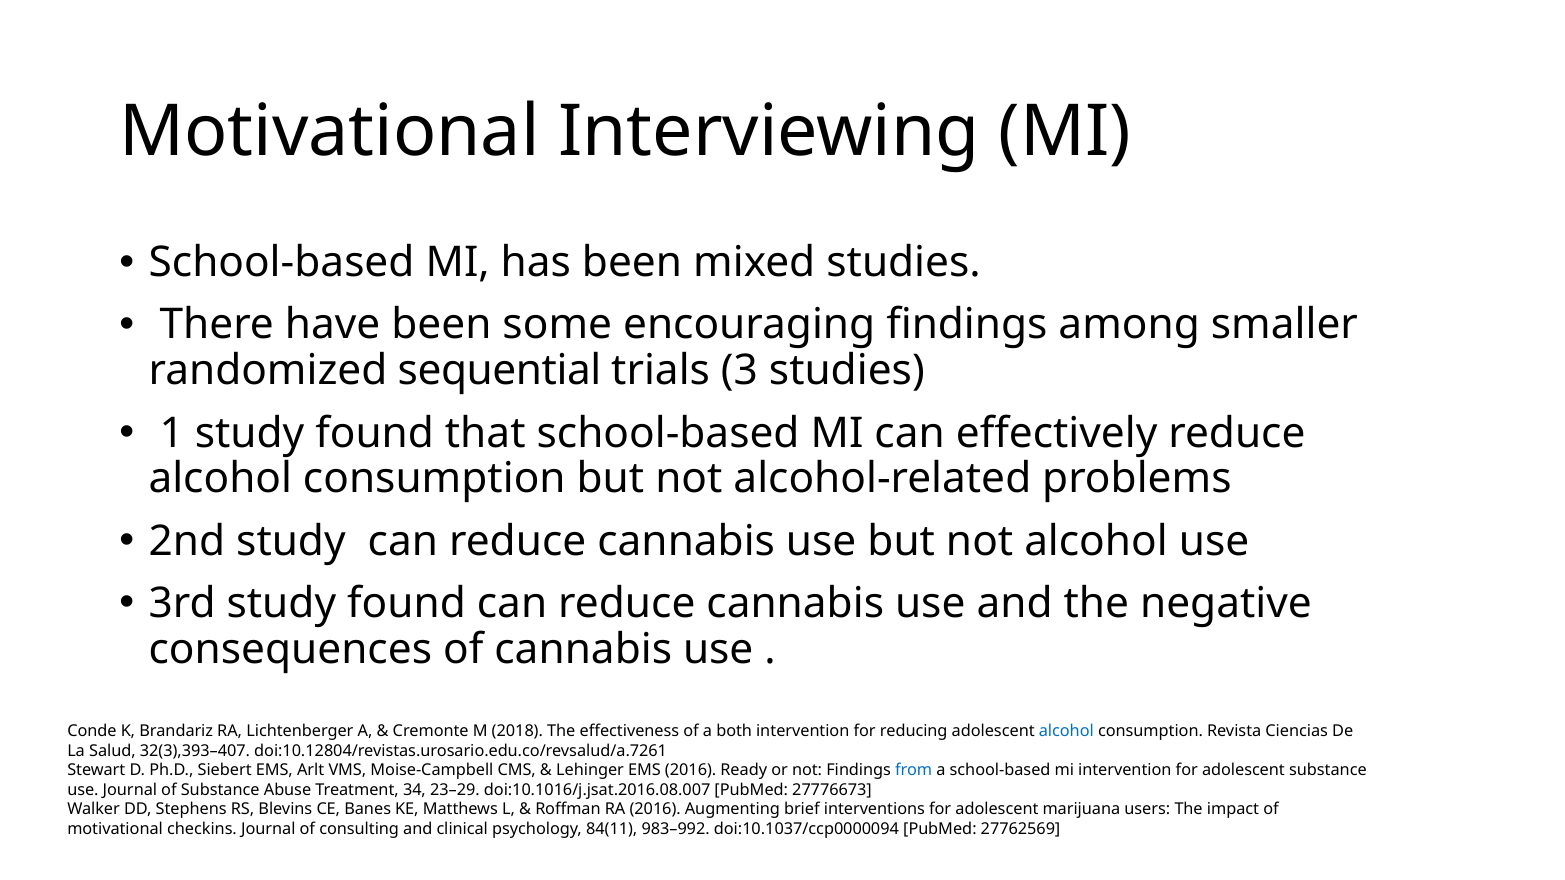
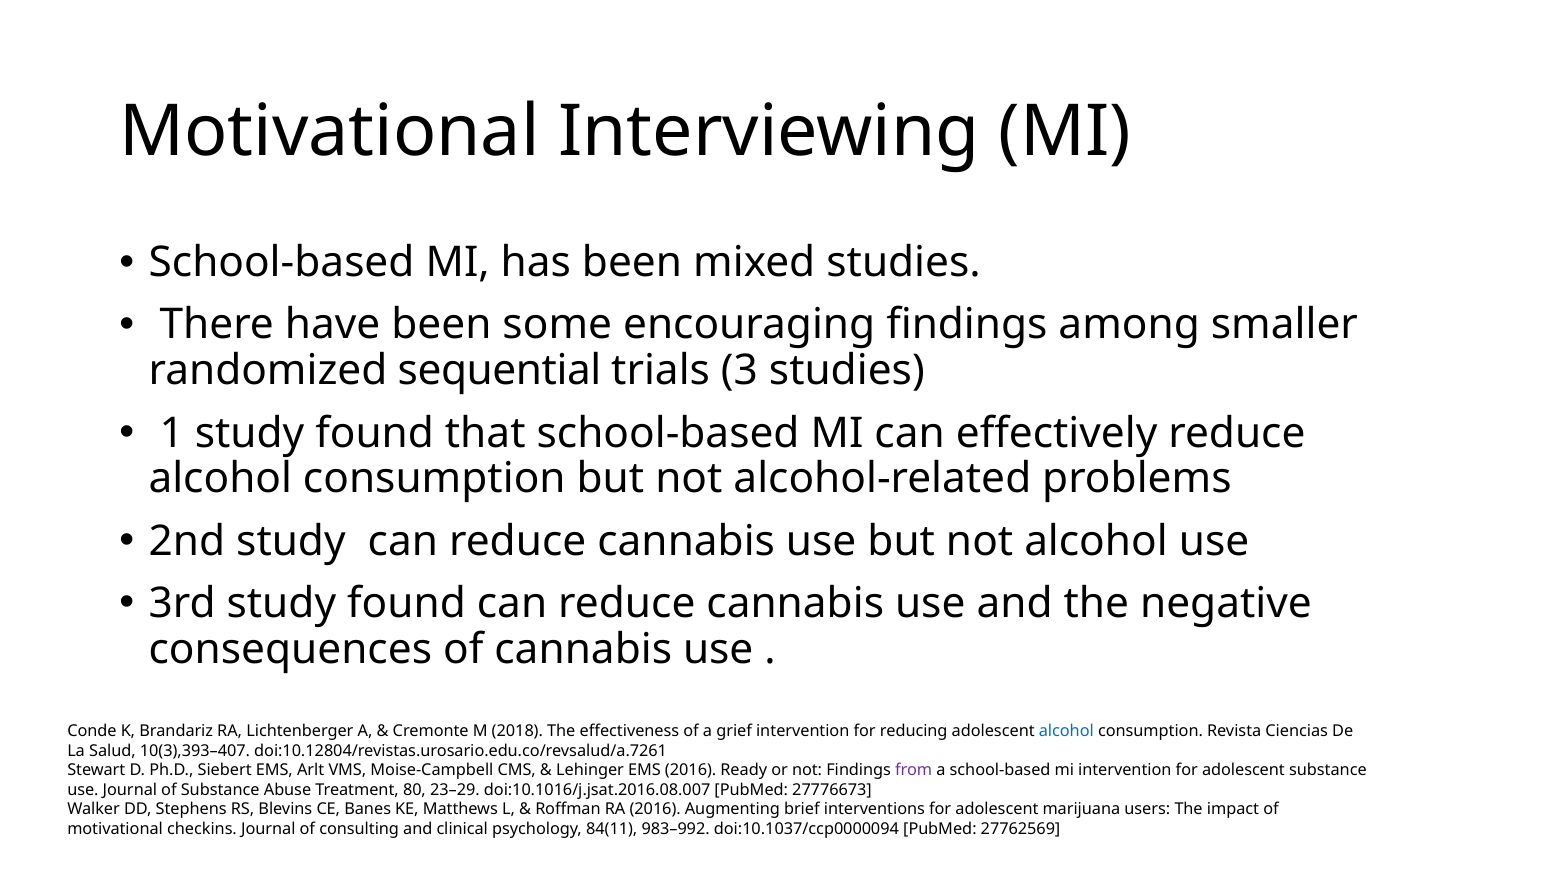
both: both -> grief (734, 731)
32(3),393–407: 32(3),393–407 -> 10(3),393–407 (195, 751)
from colour: blue -> purple (914, 770)
34: 34 -> 80 (414, 790)
